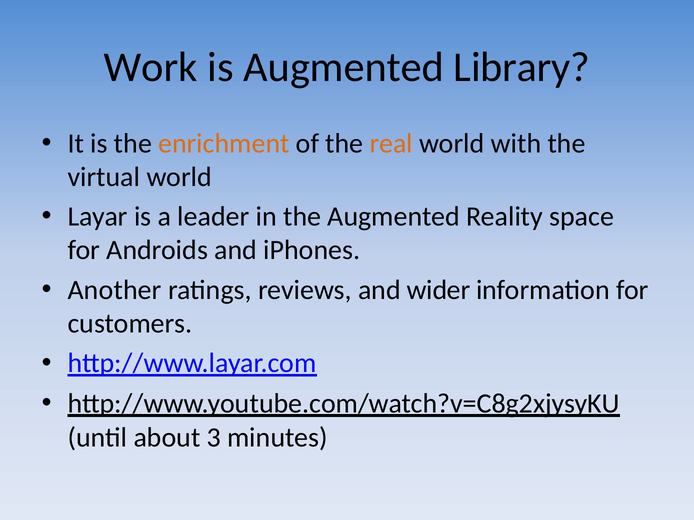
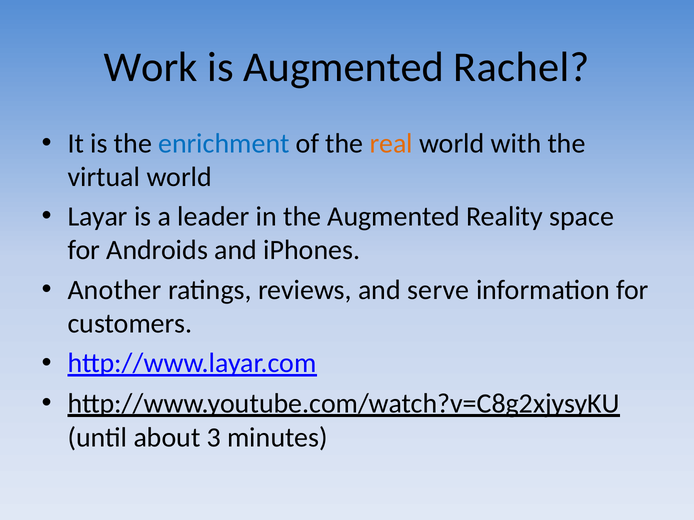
Library: Library -> Rachel (521, 67)
enrichment colour: orange -> blue (224, 144)
wider: wider -> serve (438, 290)
